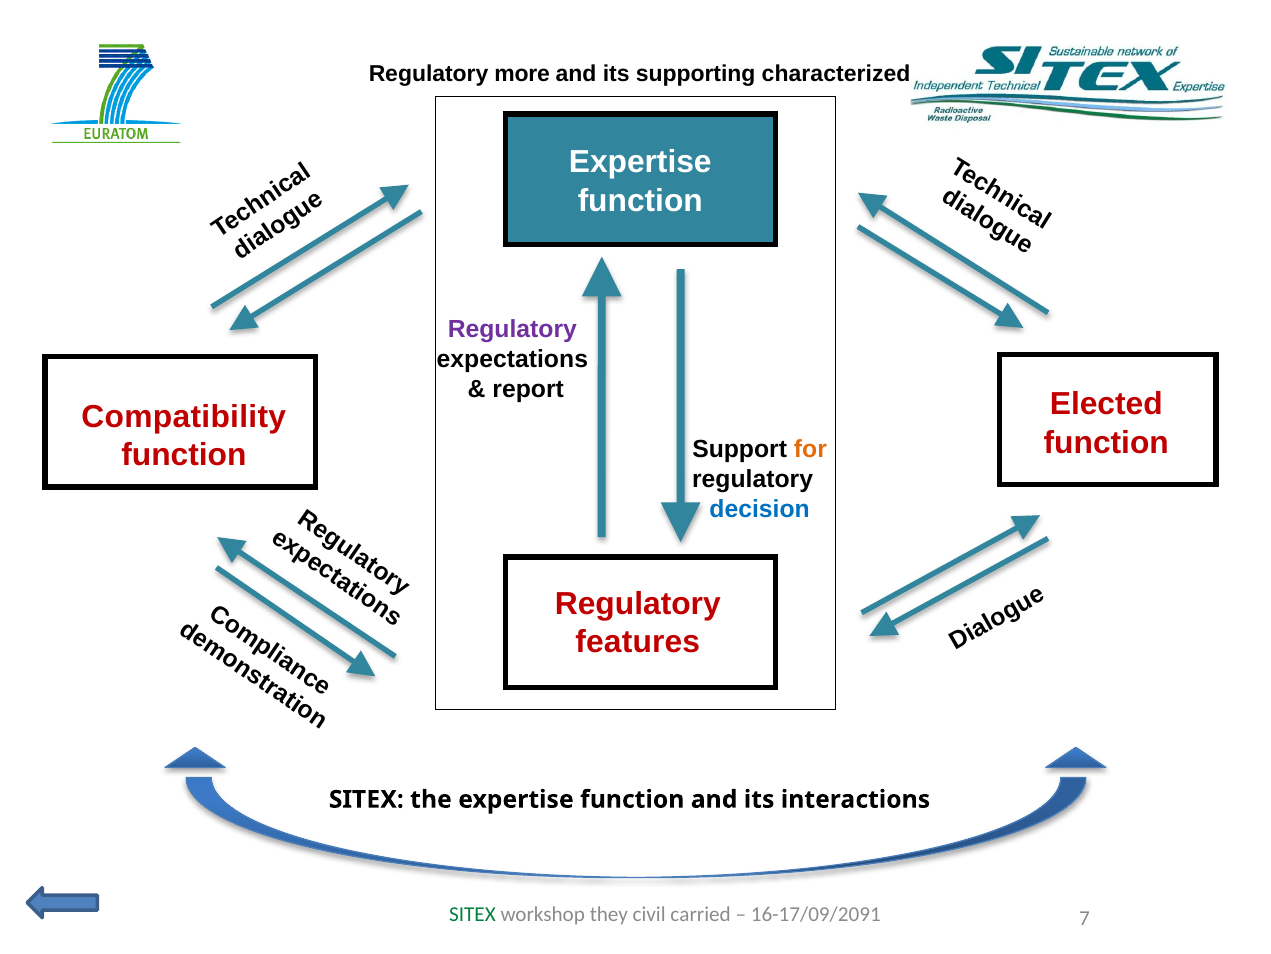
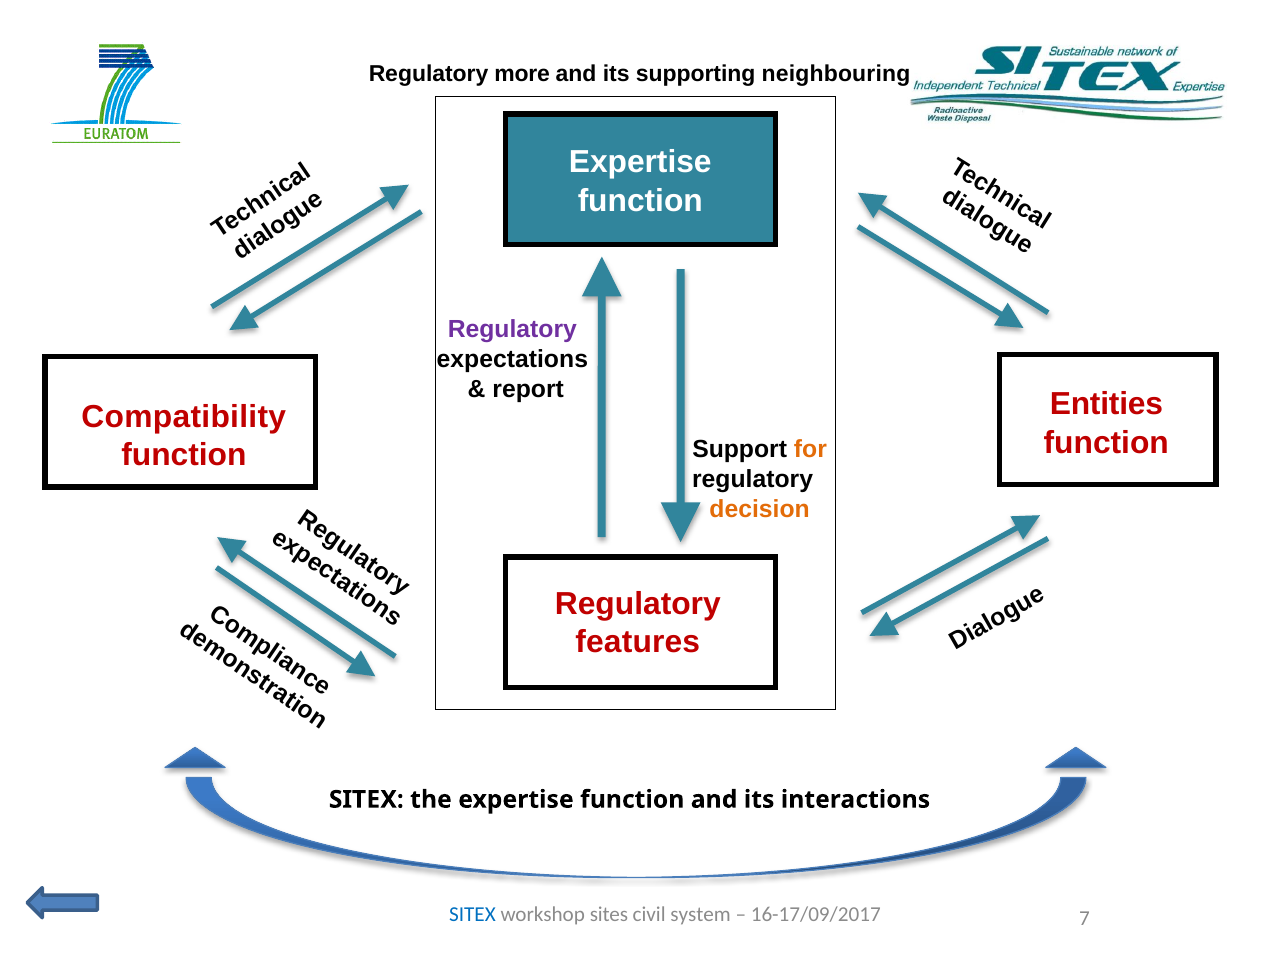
characterized: characterized -> neighbouring (836, 74)
Elected: Elected -> Entities (1106, 404)
decision colour: blue -> orange (760, 509)
SITEX colour: green -> blue (472, 914)
they: they -> sites (609, 914)
carried: carried -> system (701, 914)
16-17/09/2091: 16-17/09/2091 -> 16-17/09/2017 (816, 914)
